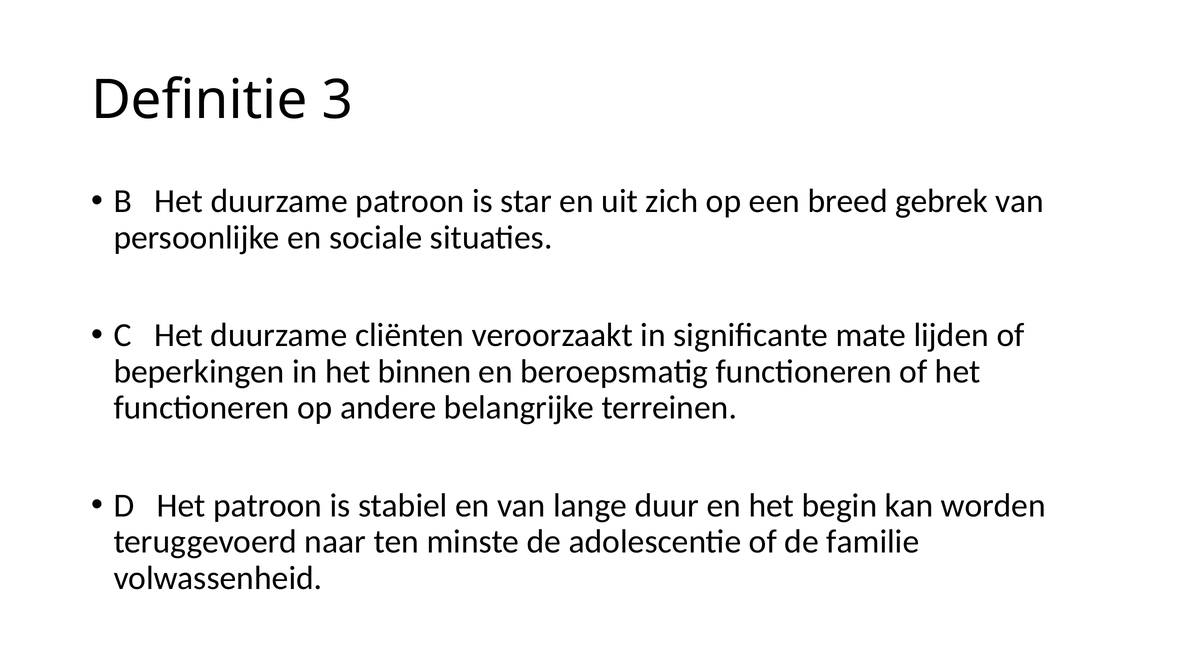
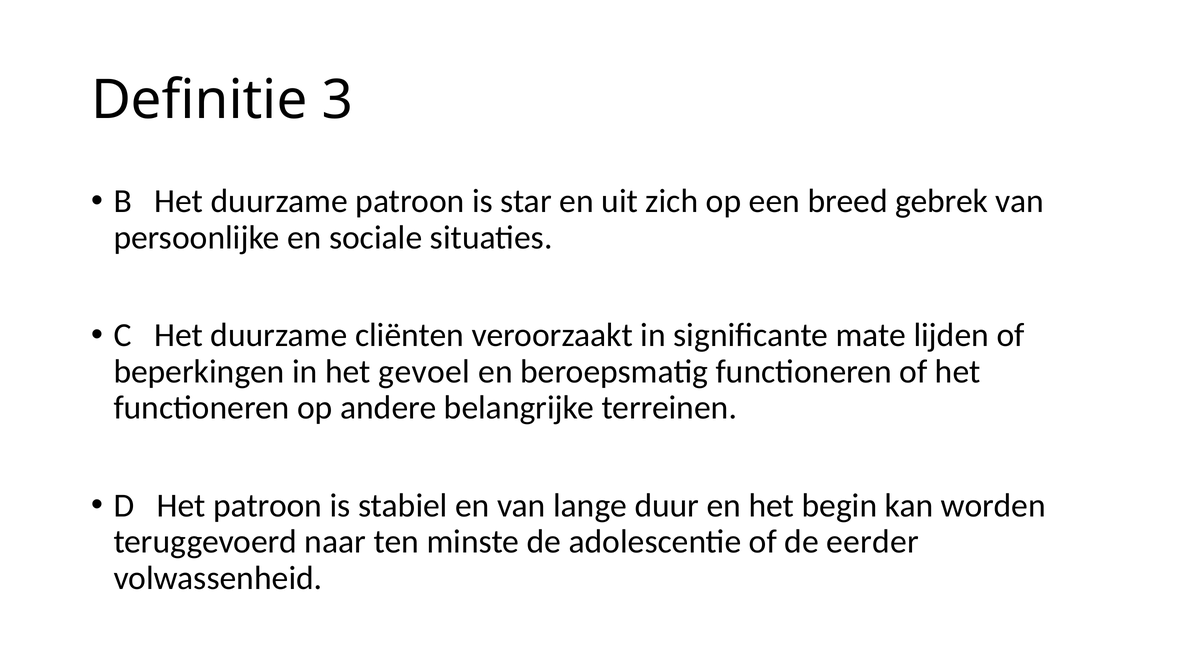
binnen: binnen -> gevoel (424, 372)
familie: familie -> eerder (873, 542)
